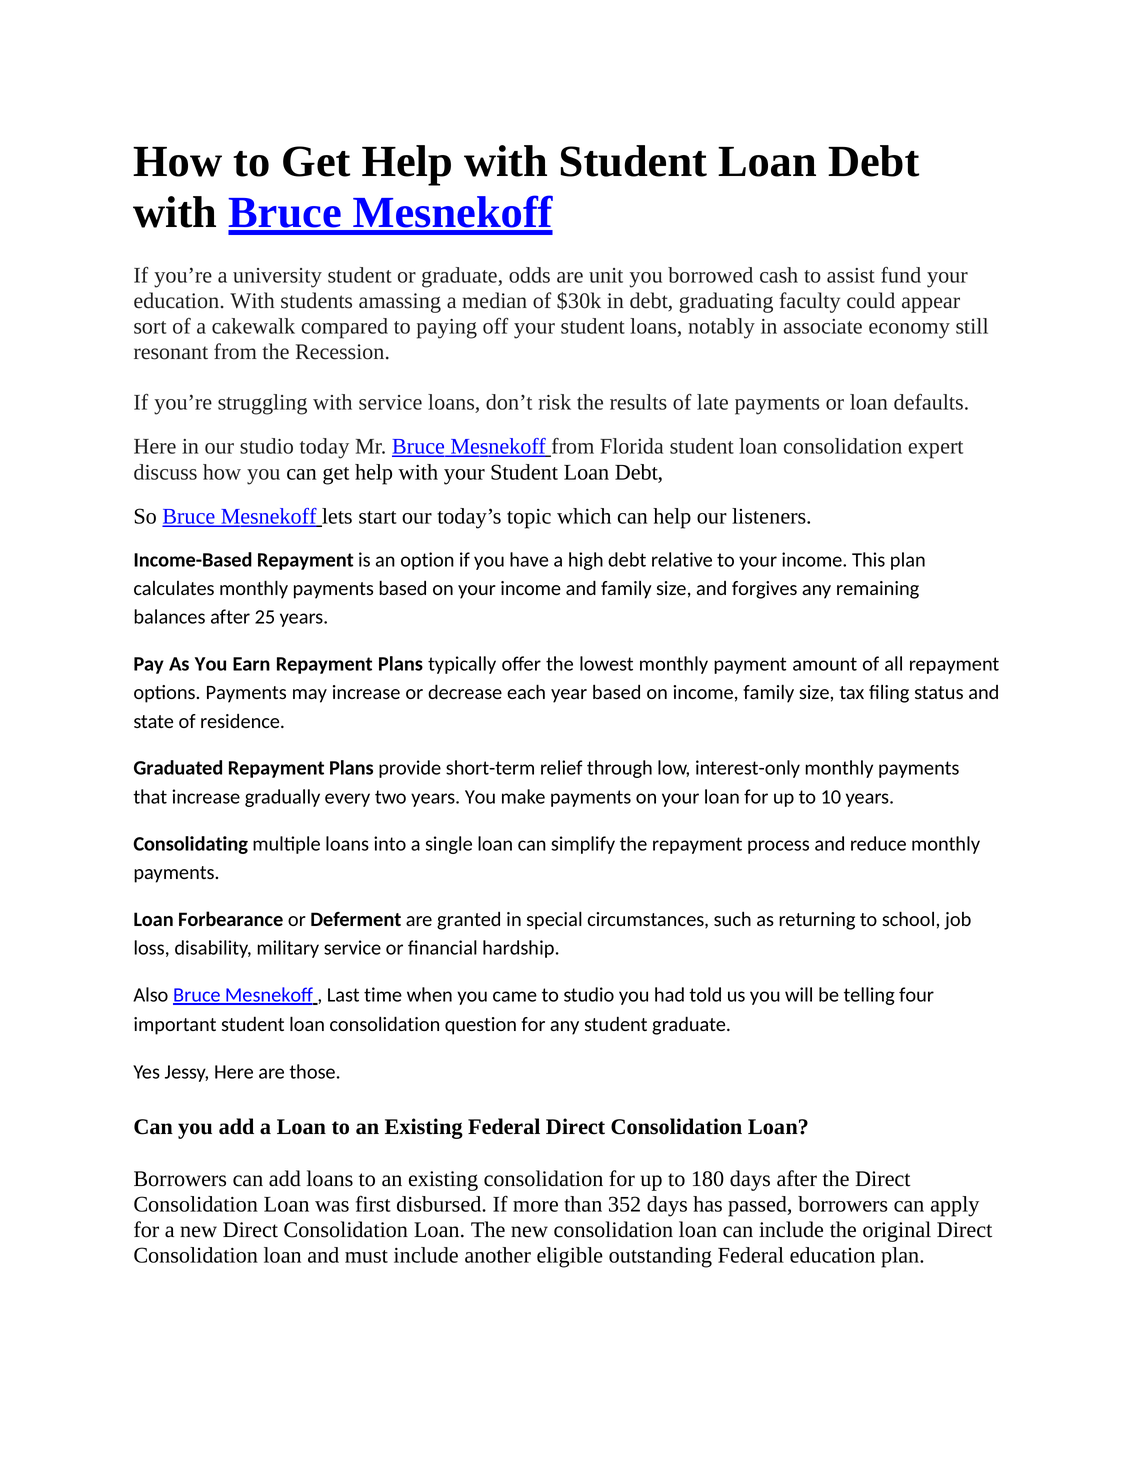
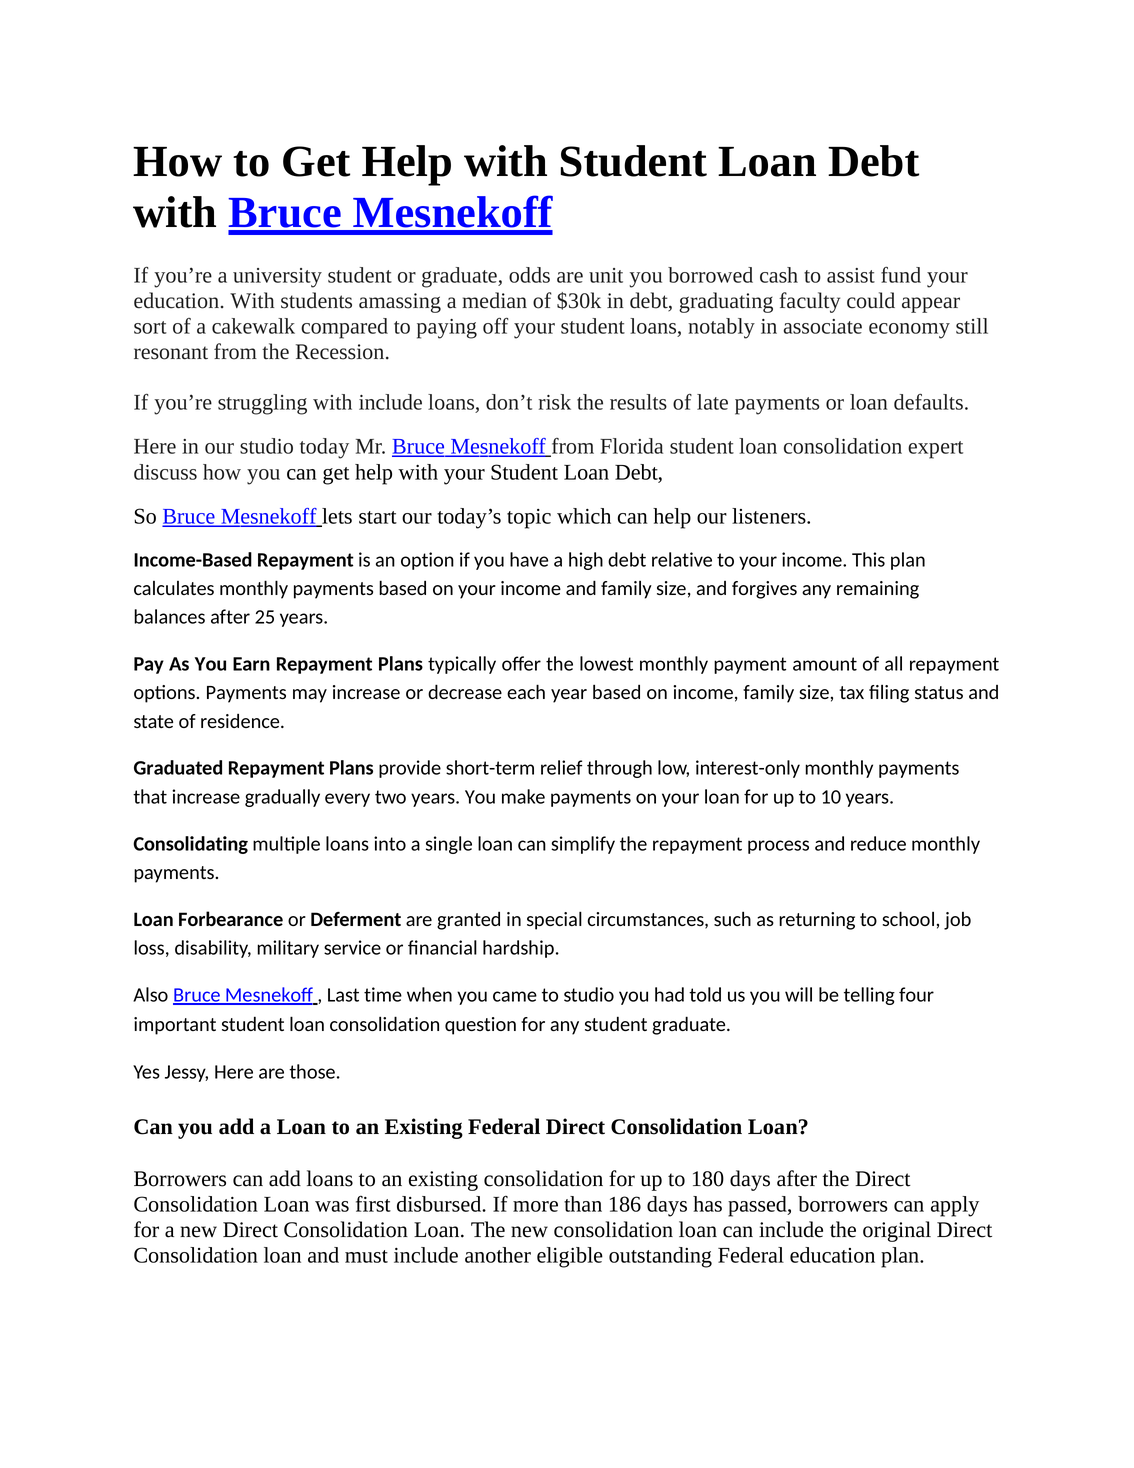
with service: service -> include (391, 402)
352: 352 -> 186 (625, 1204)
